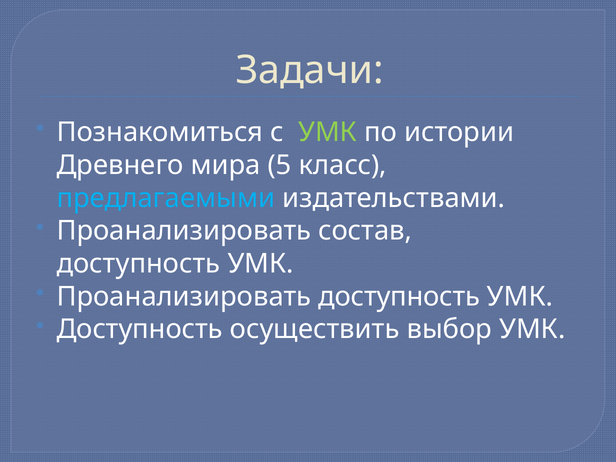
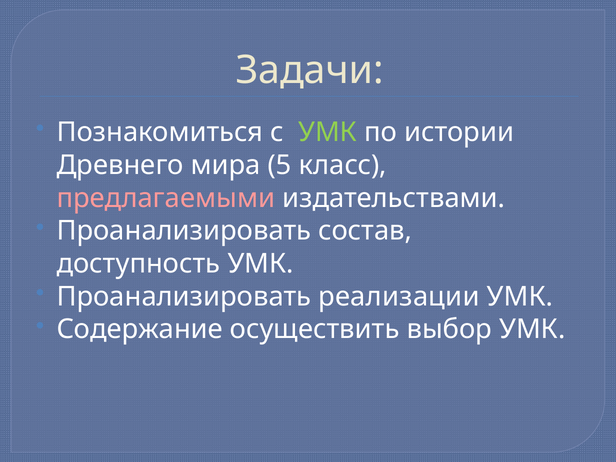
предлагаемыми colour: light blue -> pink (166, 198)
Проанализировать доступность: доступность -> реализации (399, 297)
Доступность: Доступность -> Содержание (140, 329)
